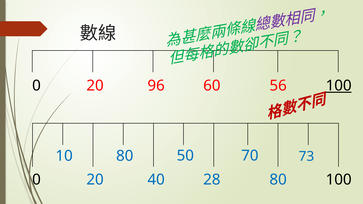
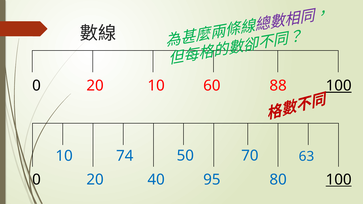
20 96: 96 -> 10 (156, 86)
56: 56 -> 88 (278, 86)
10 80: 80 -> 74 (125, 156)
73: 73 -> 63 (306, 157)
28: 28 -> 95 (212, 180)
100 underline: none -> present (339, 180)
